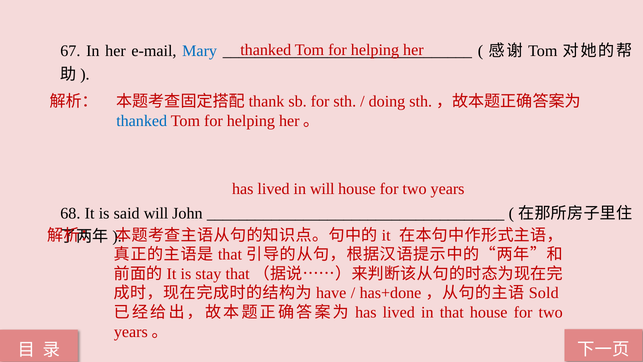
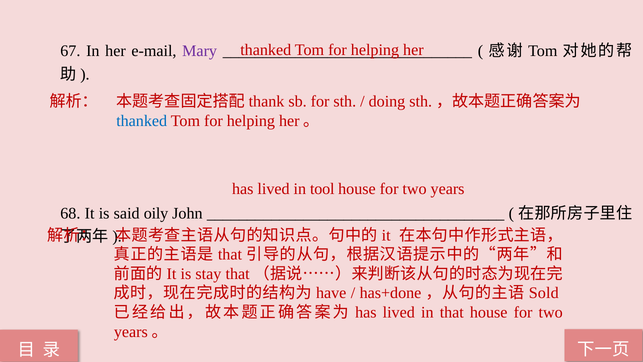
Mary colour: blue -> purple (200, 51)
in will: will -> tool (322, 189)
said will: will -> oily (156, 213)
